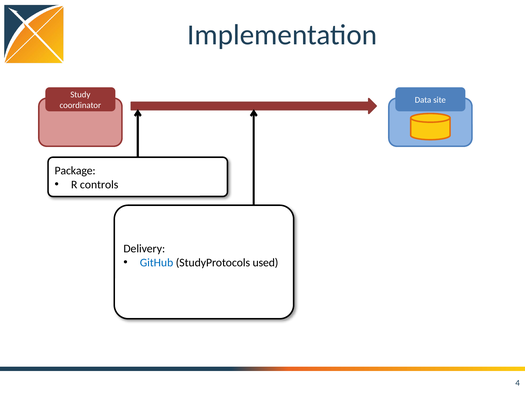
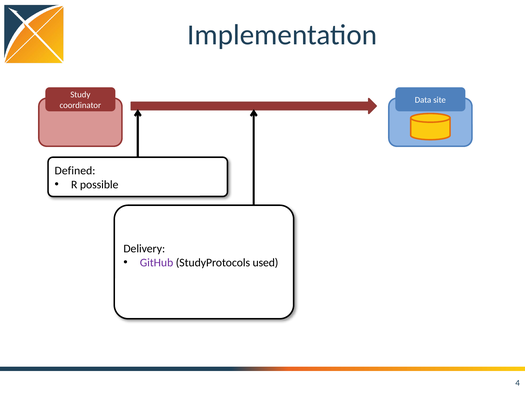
Package: Package -> Defined (75, 171)
controls: controls -> possible (99, 185)
GitHub colour: blue -> purple (157, 263)
